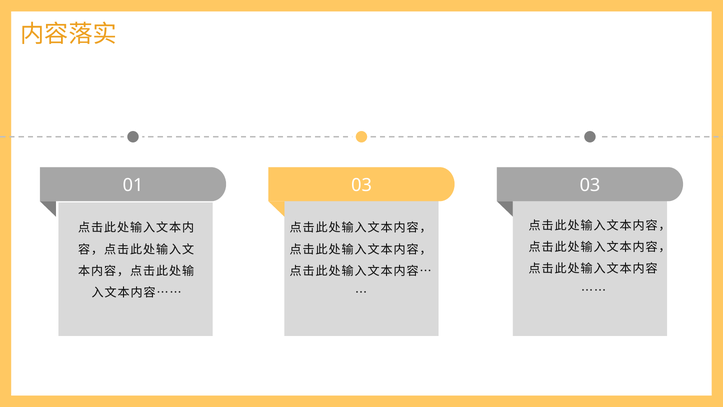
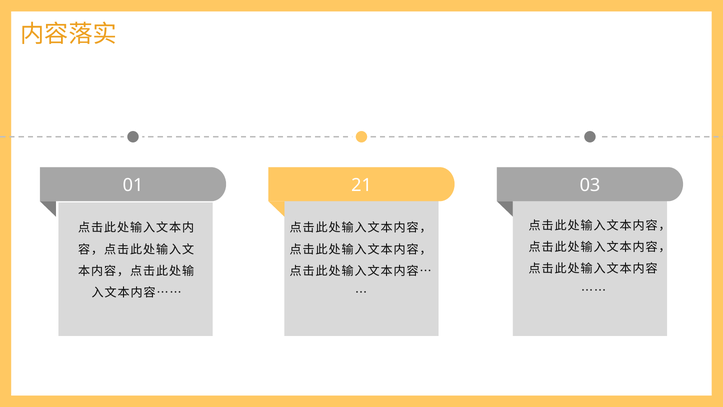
01 03: 03 -> 21 (362, 185)
